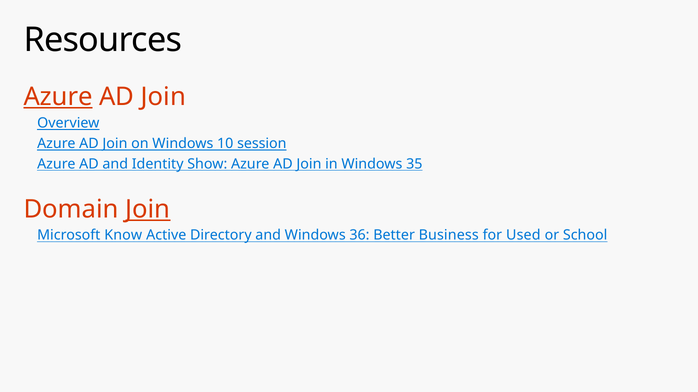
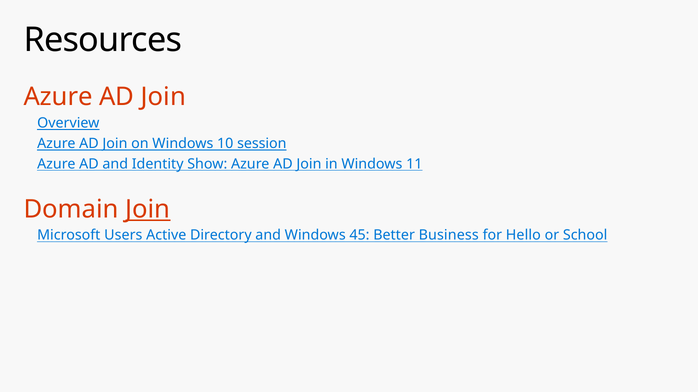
Azure underline: present -> none (58, 97)
35: 35 -> 11 (414, 164)
Know: Know -> Users (123, 236)
36: 36 -> 45 (359, 236)
Used: Used -> Hello (523, 236)
